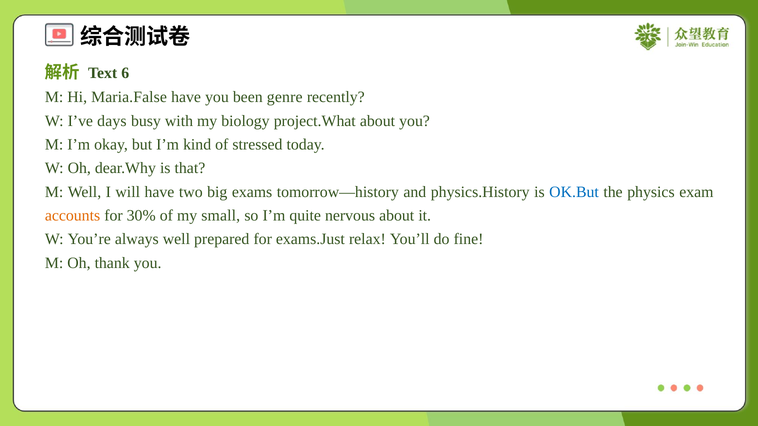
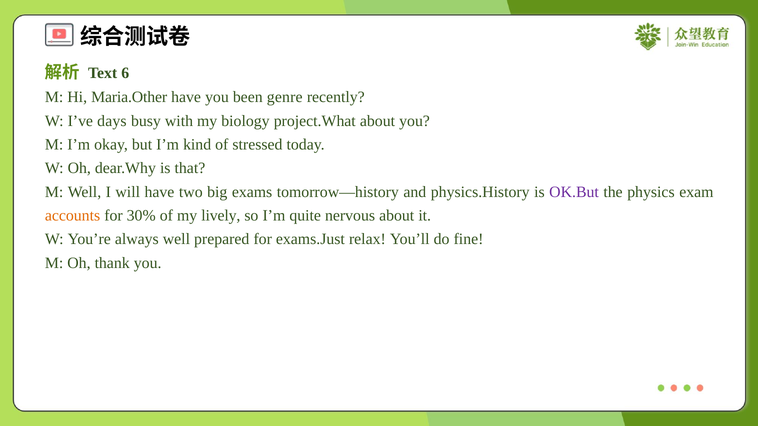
Maria.False: Maria.False -> Maria.Other (129, 97)
OK.But colour: blue -> purple (574, 192)
small: small -> lively (221, 216)
